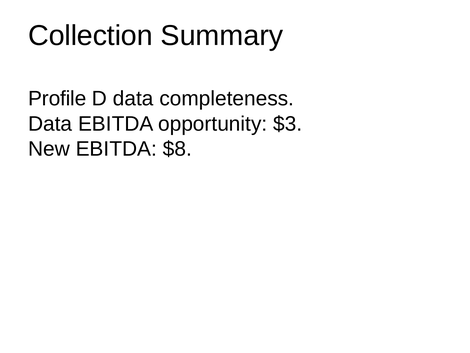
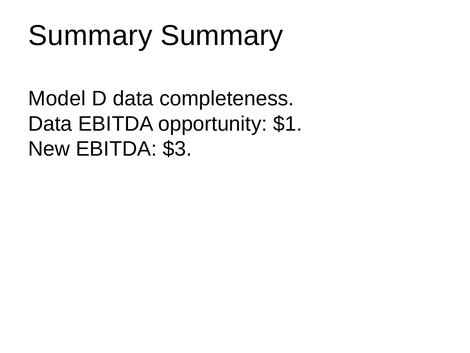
Collection: Collection -> Summary (90, 36)
Profile: Profile -> Model (57, 99)
$3: $3 -> $1 (288, 124)
$8: $8 -> $3 (177, 149)
